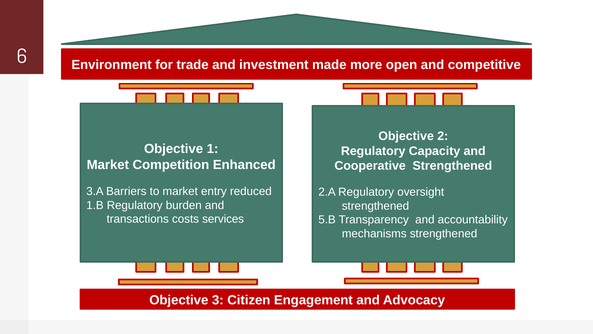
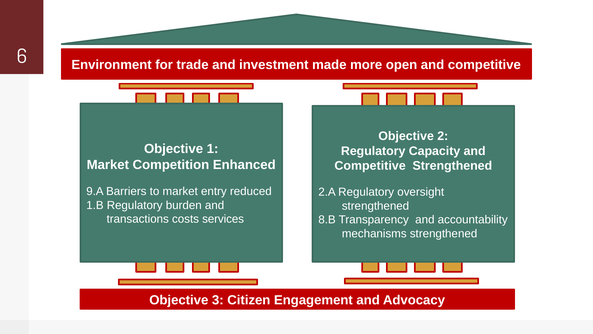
Cooperative: Cooperative -> Competitive (370, 166)
3.A: 3.A -> 9.A (95, 191)
5.B: 5.B -> 8.B (327, 220)
